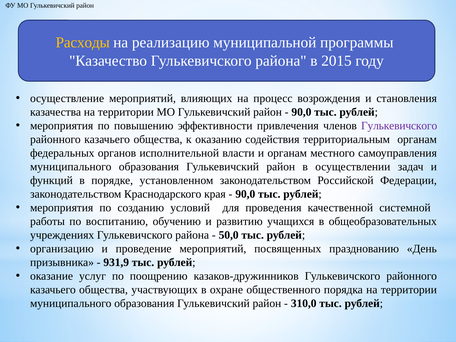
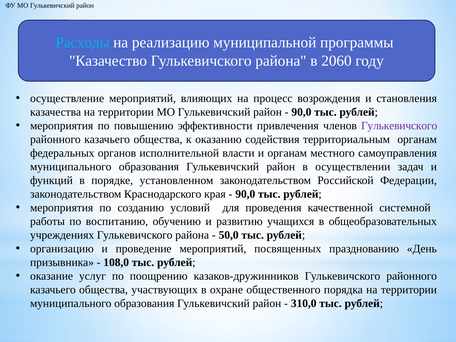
Расходы colour: yellow -> light blue (83, 43)
2015: 2015 -> 2060 (336, 61)
931,9: 931,9 -> 108,0 (116, 262)
